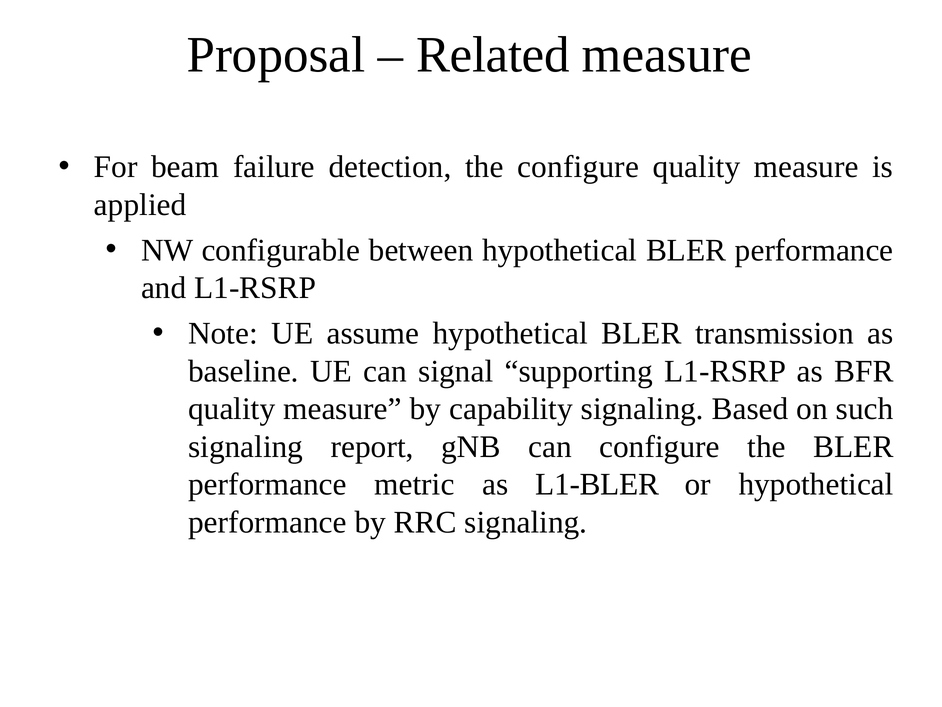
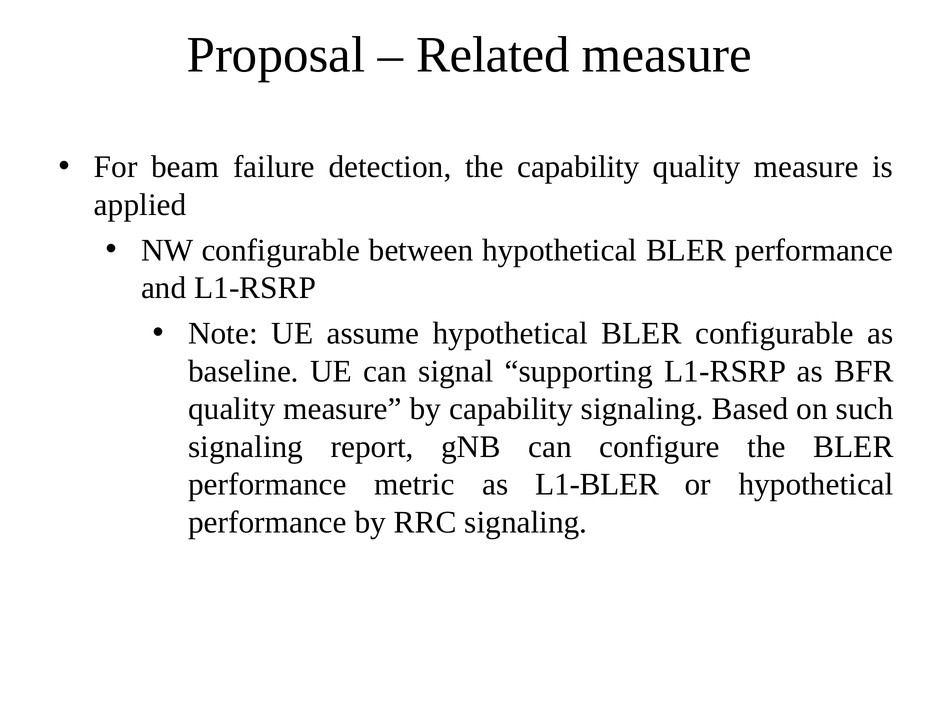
the configure: configure -> capability (578, 167)
BLER transmission: transmission -> configurable (774, 333)
